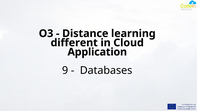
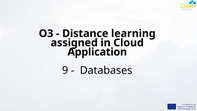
different: different -> assigned (74, 43)
